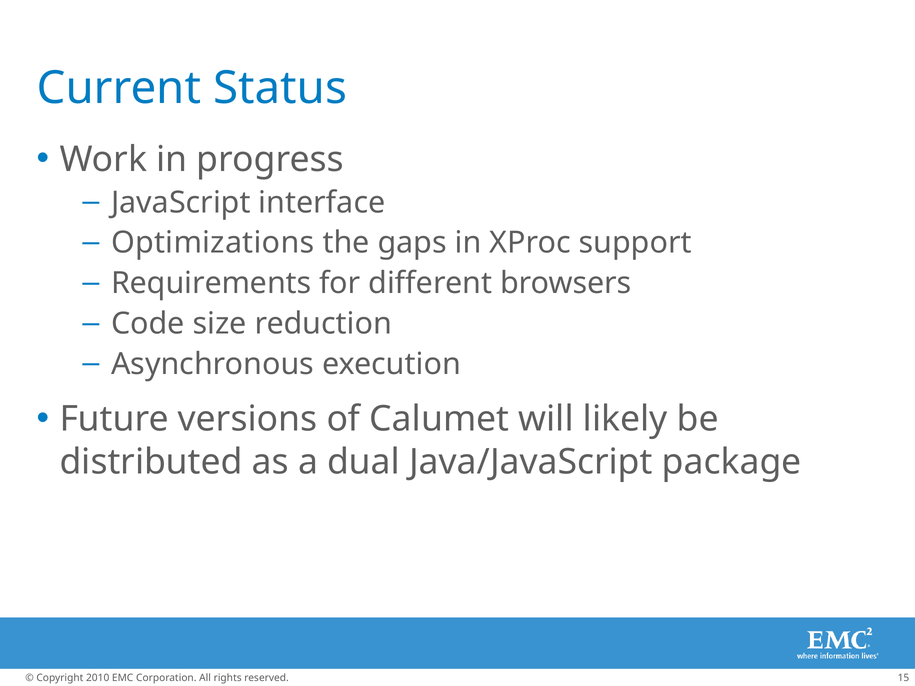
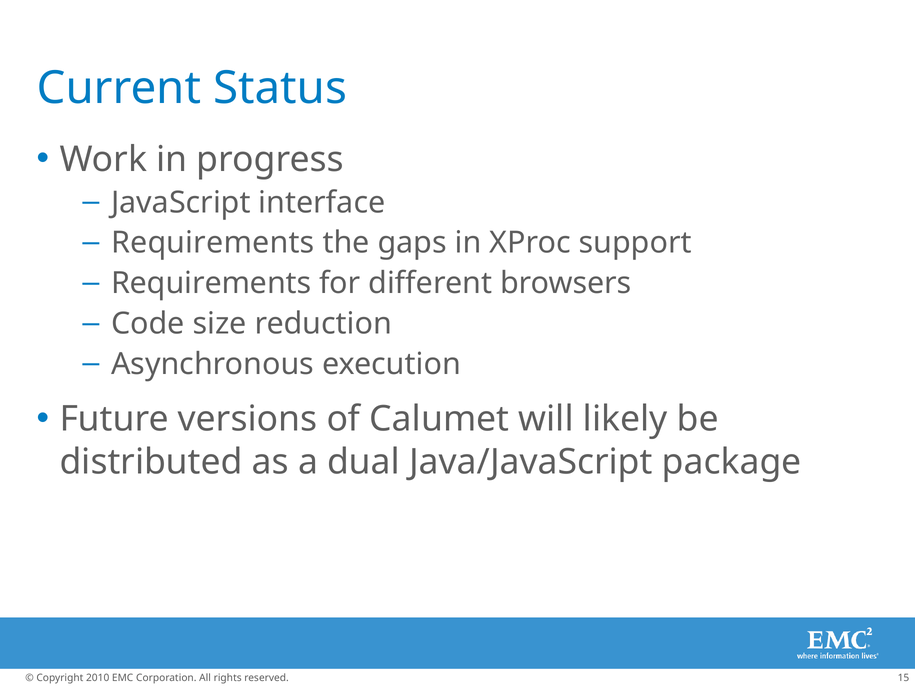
Optimizations: Optimizations -> Requirements (213, 243)
